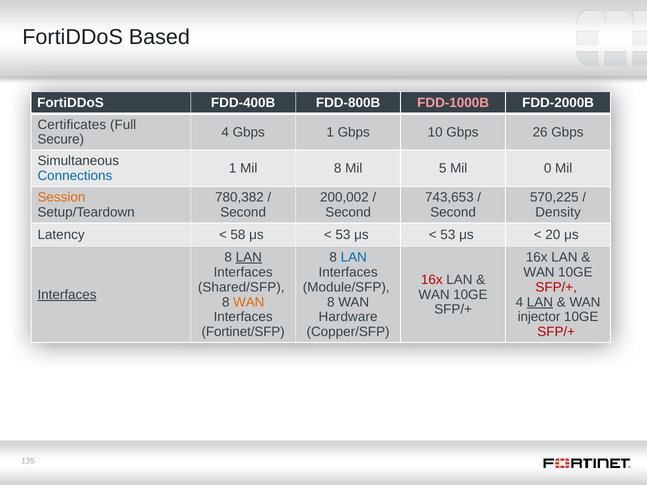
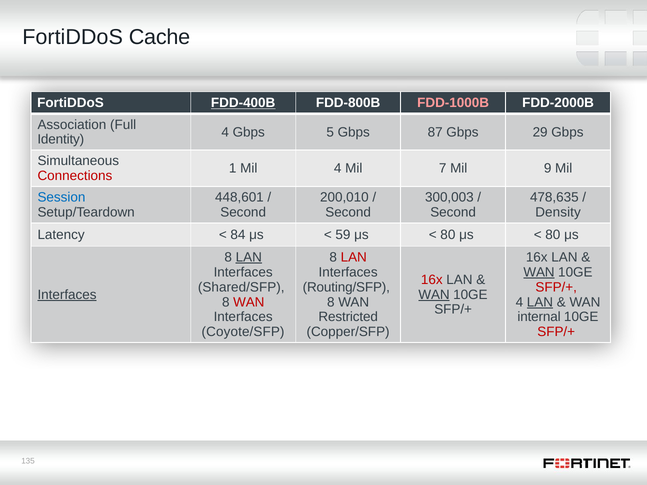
Based: Based -> Cache (159, 37)
FDD-400B underline: none -> present (243, 103)
Certificates: Certificates -> Association (72, 125)
Gbps 1: 1 -> 5 (330, 132)
10: 10 -> 87 (435, 132)
26: 26 -> 29 (540, 132)
Secure: Secure -> Identity (61, 140)
Mil 8: 8 -> 4 (338, 169)
5: 5 -> 7 (443, 169)
0: 0 -> 9 (548, 169)
Connections colour: blue -> red (75, 176)
Session colour: orange -> blue (61, 198)
780,382: 780,382 -> 448,601 (239, 198)
200,002: 200,002 -> 200,010 (344, 198)
743,653: 743,653 -> 300,003 (449, 198)
570,225: 570,225 -> 478,635 (554, 198)
58: 58 -> 84 (238, 235)
53: 53 -> 59 (343, 235)
53: 53 -> 80 (448, 235)
20: 20 -> 80 (553, 235)
LAN colour: blue -> red (354, 257)
WAN underline: none -> present (539, 272)
Module/SFP: Module/SFP -> Routing/SFP (346, 287)
WAN underline: none -> present (434, 295)
WAN colour: orange -> red (249, 302)
Hardware: Hardware -> Restricted (348, 317)
injector: injector -> internal (539, 317)
Fortinet/SFP: Fortinet/SFP -> Coyote/SFP (243, 332)
